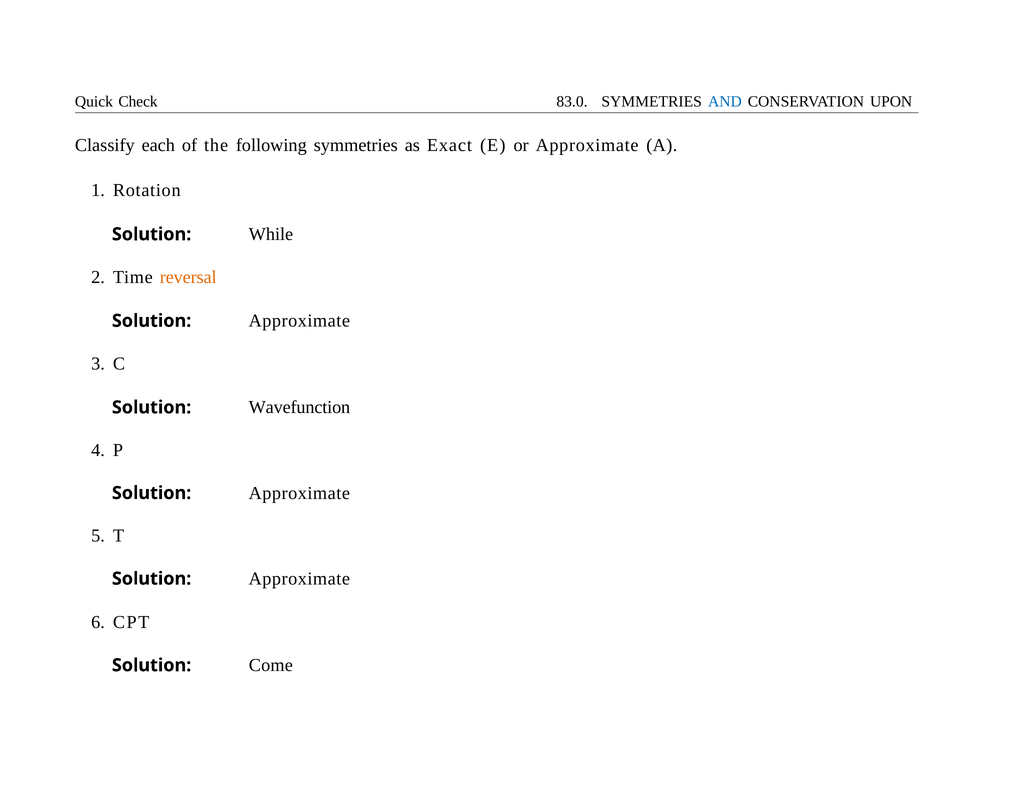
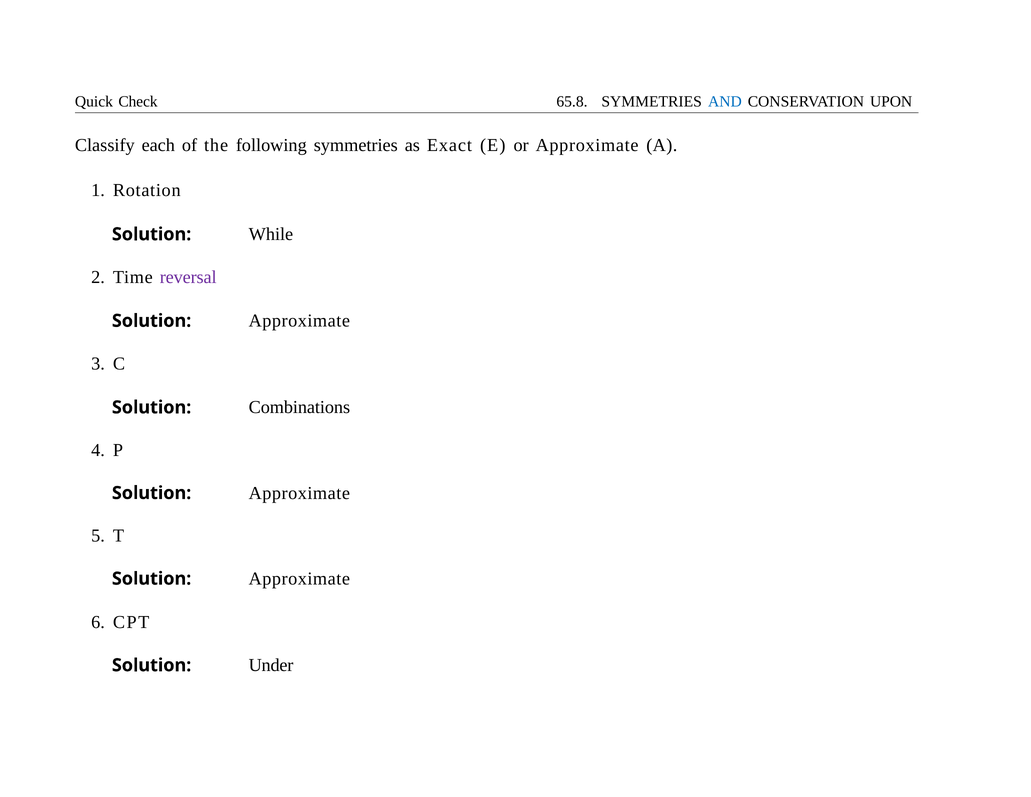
83.0: 83.0 -> 65.8 (572, 102)
reversal colour: orange -> purple (188, 277)
Wavefunction: Wavefunction -> Combinations (299, 407)
Come: Come -> Under (271, 665)
